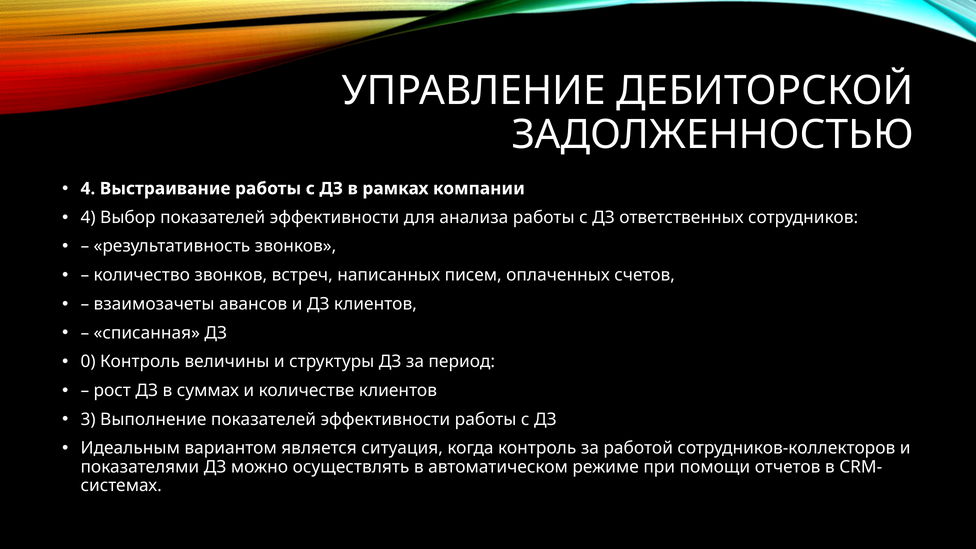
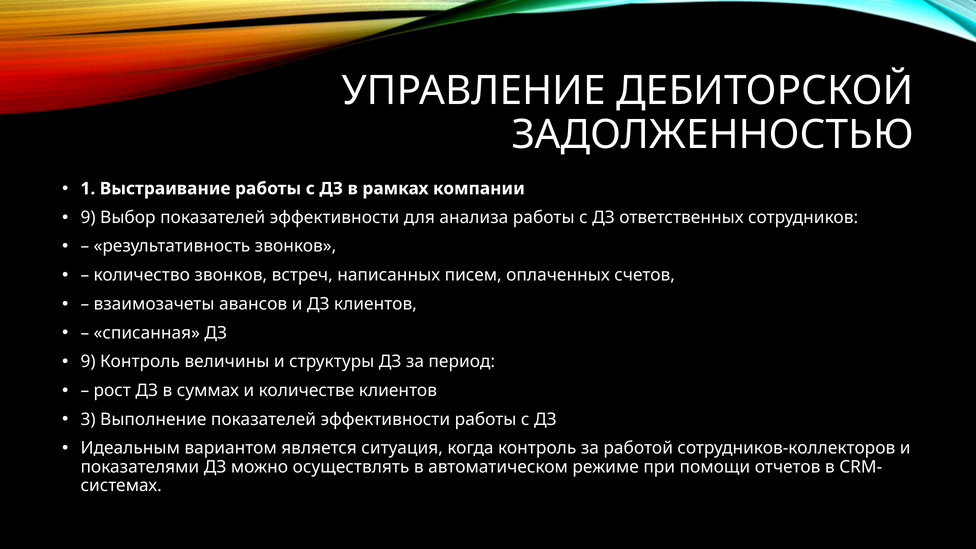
4: 4 -> 1 (88, 189)
4: 4 -> 9 (88, 217)
0: 0 -> 9 (88, 362)
